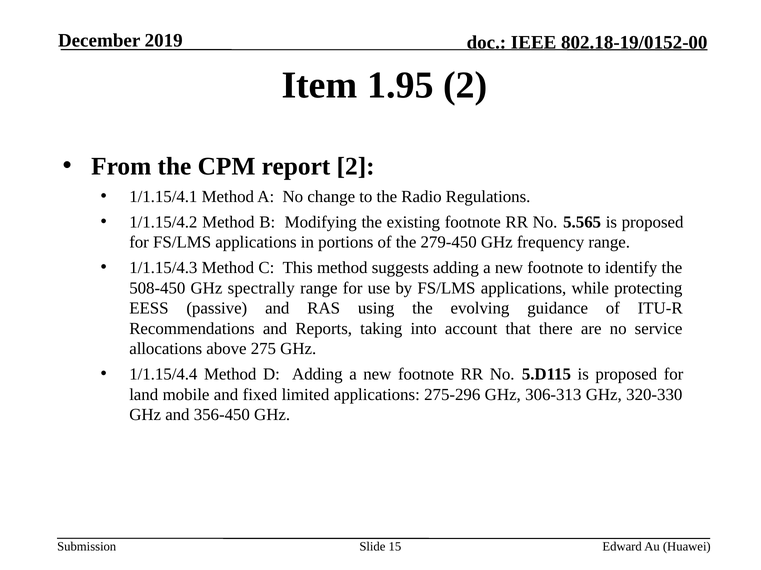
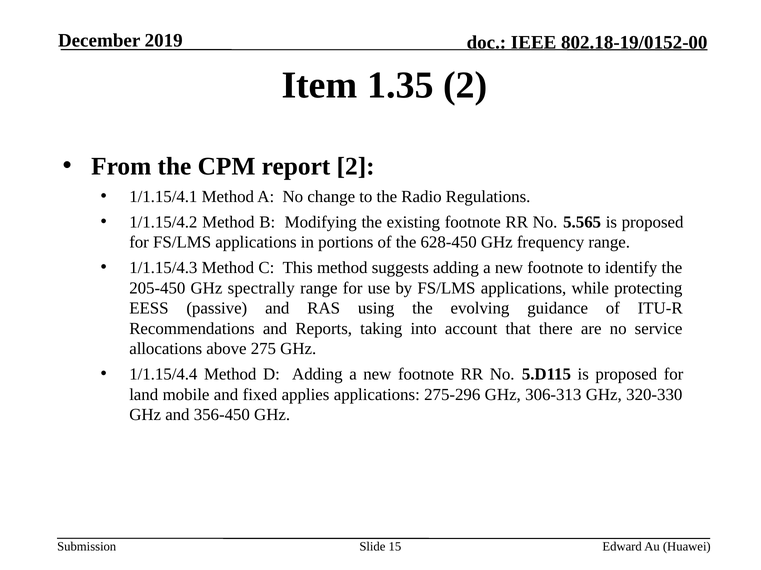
1.95: 1.95 -> 1.35 (400, 85)
279-450: 279-450 -> 628-450 (449, 243)
508-450: 508-450 -> 205-450 (157, 288)
limited: limited -> applies (306, 395)
